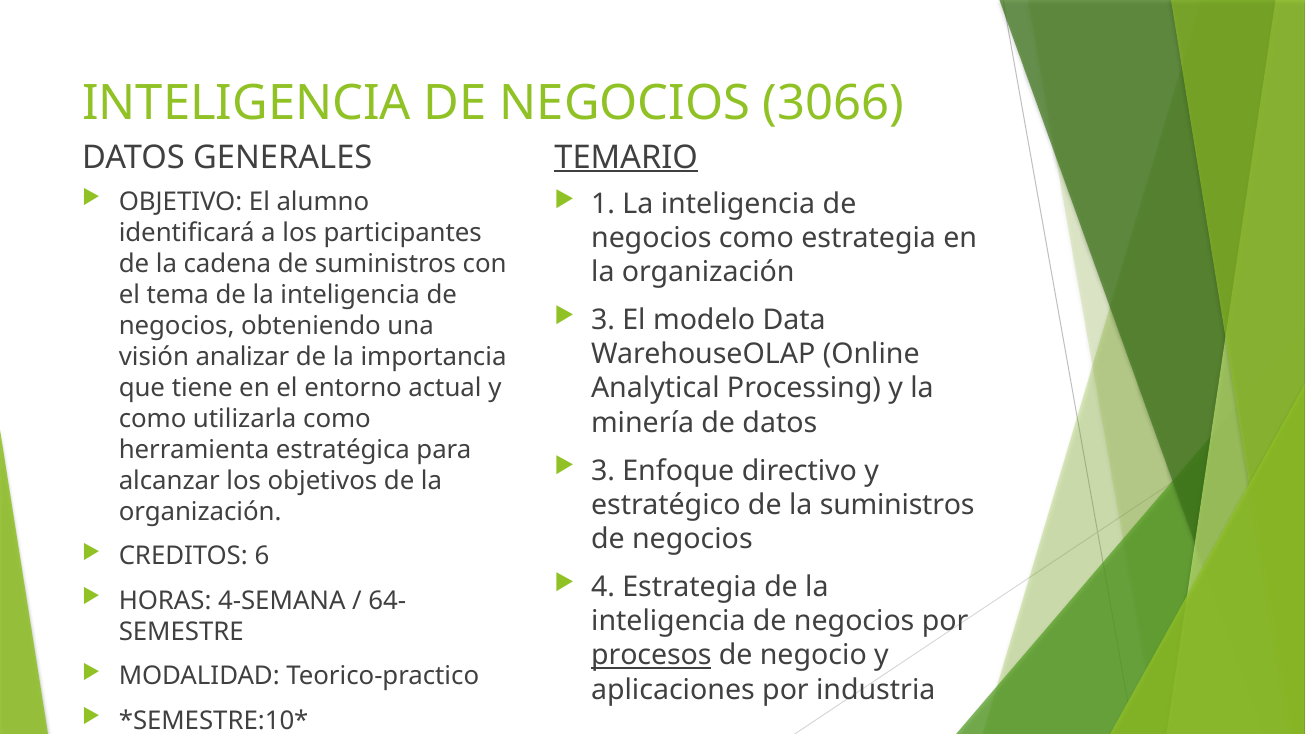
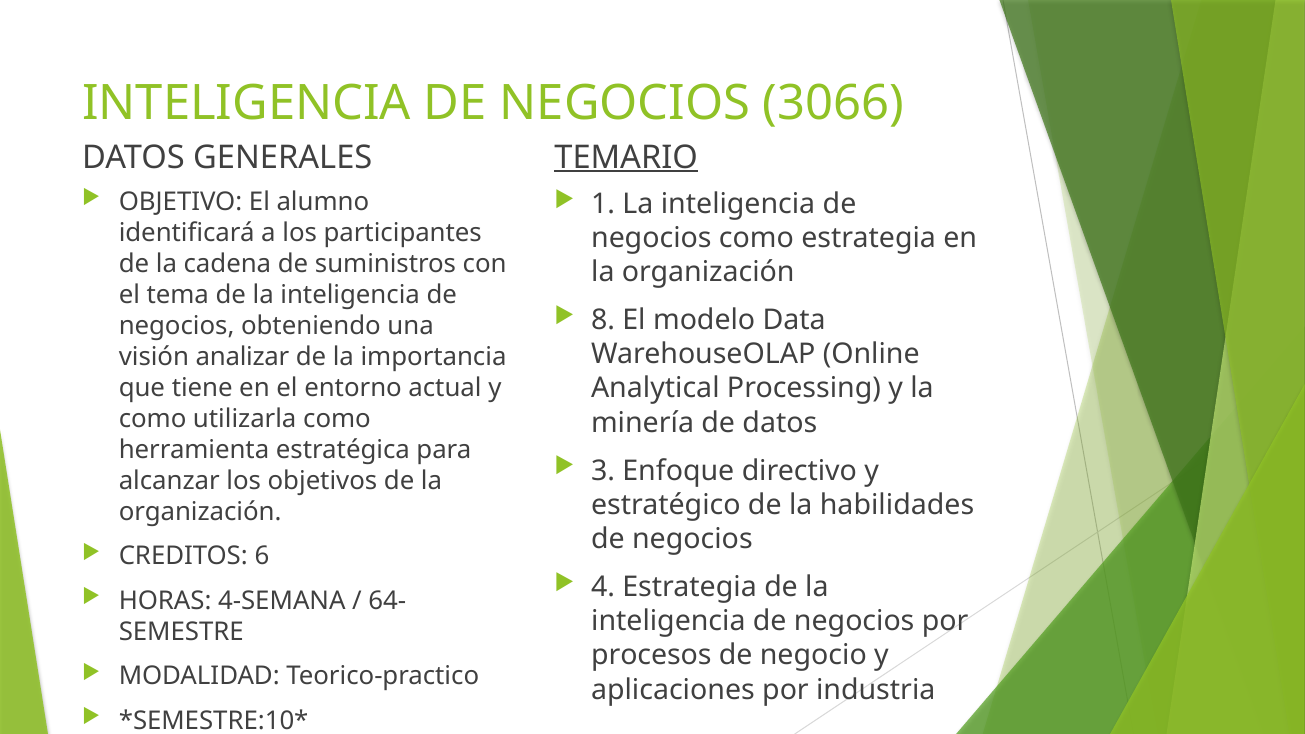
3: 3 -> 8 (603, 320)
la suministros: suministros -> habilidades (897, 505)
procesos underline: present -> none (651, 656)
